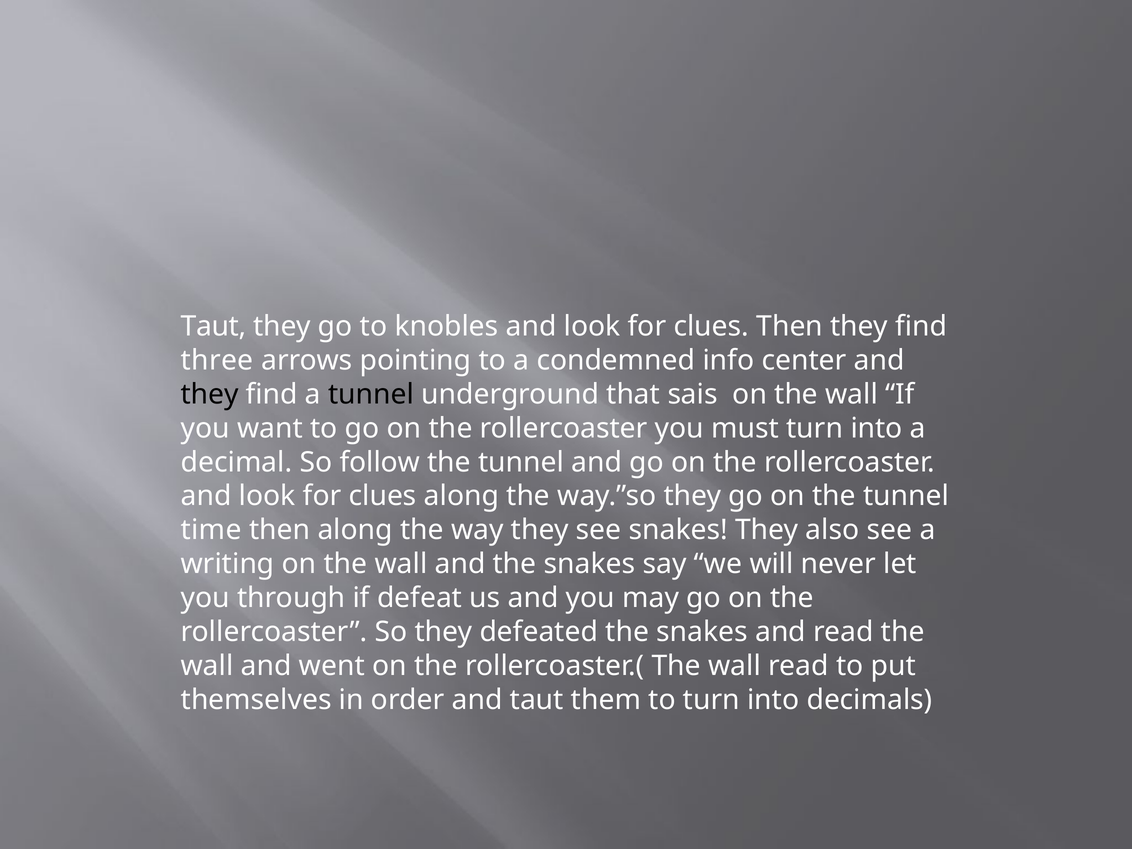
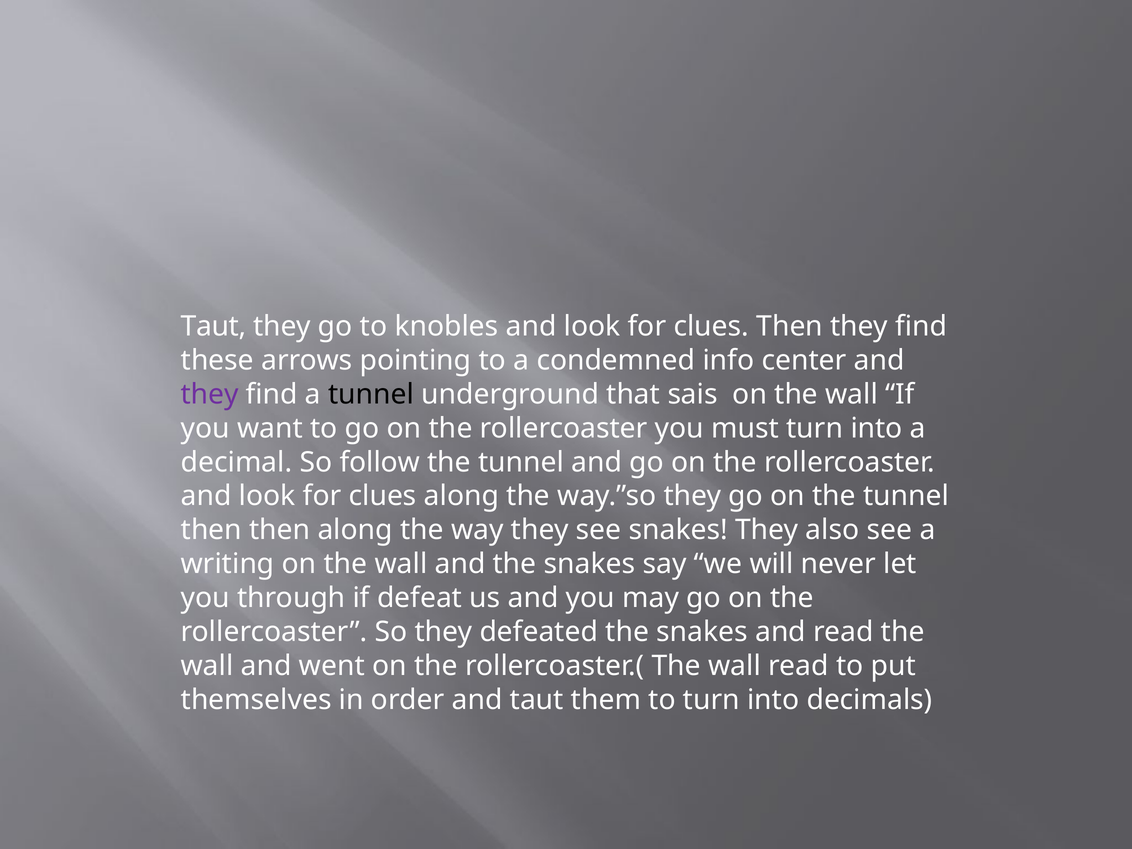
three: three -> these (217, 360)
they colour: black -> purple (210, 394)
time: time -> then (211, 530)
